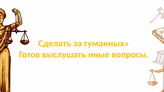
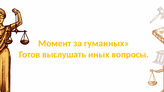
Сделать: Сделать -> Момент (55, 44)
иные: иные -> иных (99, 55)
